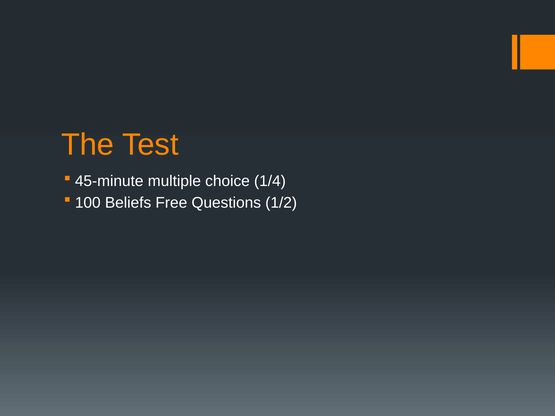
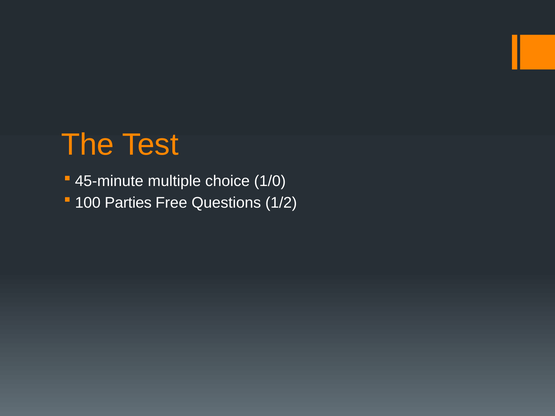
1/4: 1/4 -> 1/0 (270, 181)
Beliefs: Beliefs -> Parties (128, 203)
